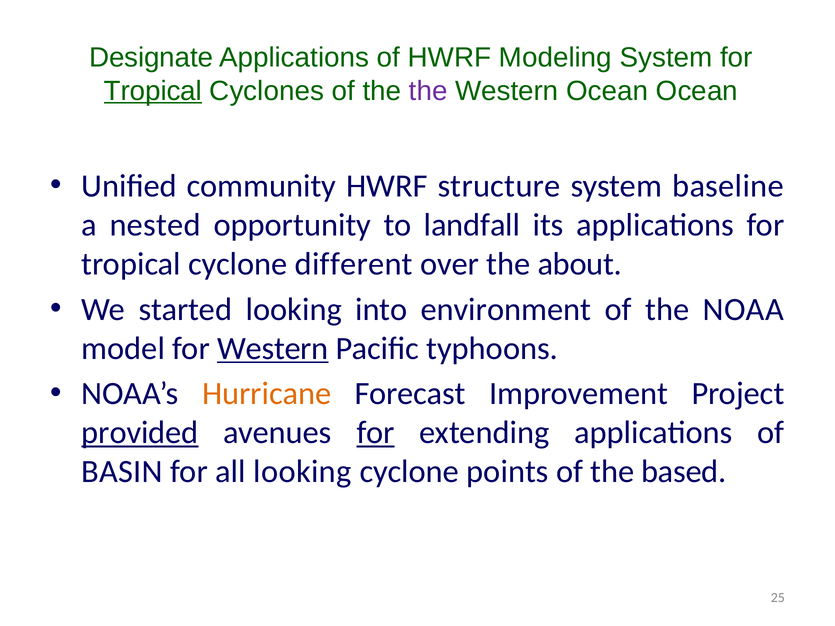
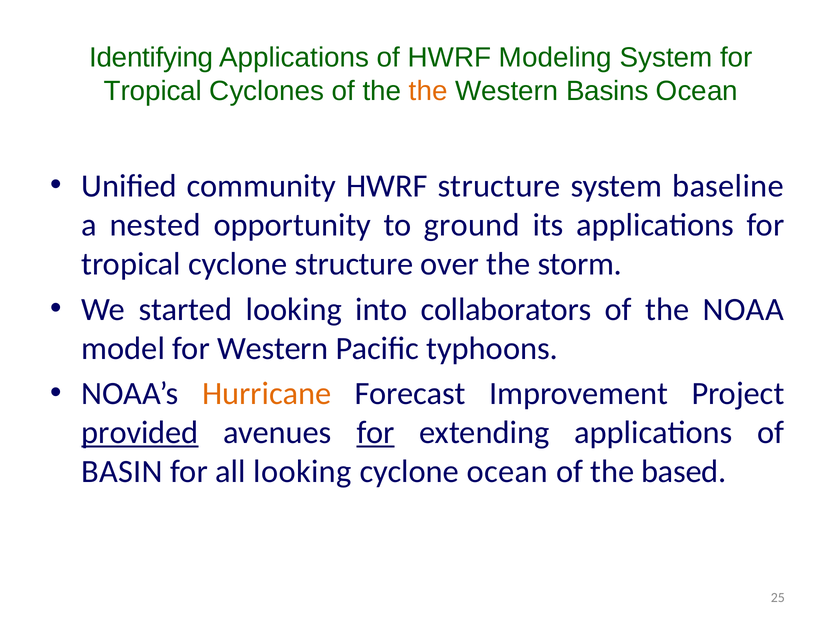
Designate: Designate -> Identifying (151, 58)
Tropical underline: present -> none (153, 91)
the colour: purple -> orange (428, 91)
Western Ocean: Ocean -> Basins (607, 91)
landfall: landfall -> ground (472, 225)
cyclone different: different -> structure (354, 264)
about: about -> storm (580, 264)
environment: environment -> collaborators (506, 309)
Western underline: present -> none (273, 348)
cyclone points: points -> ocean (507, 472)
